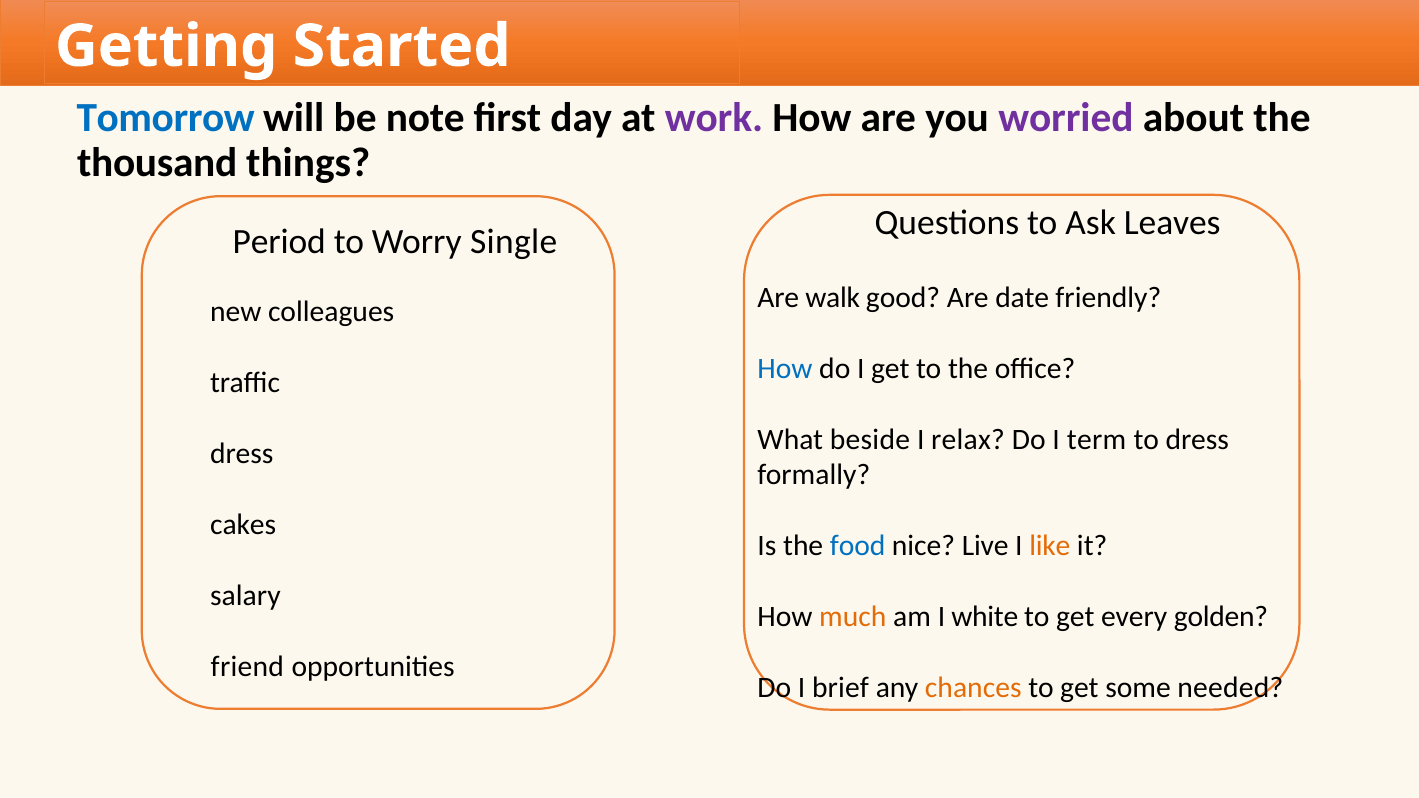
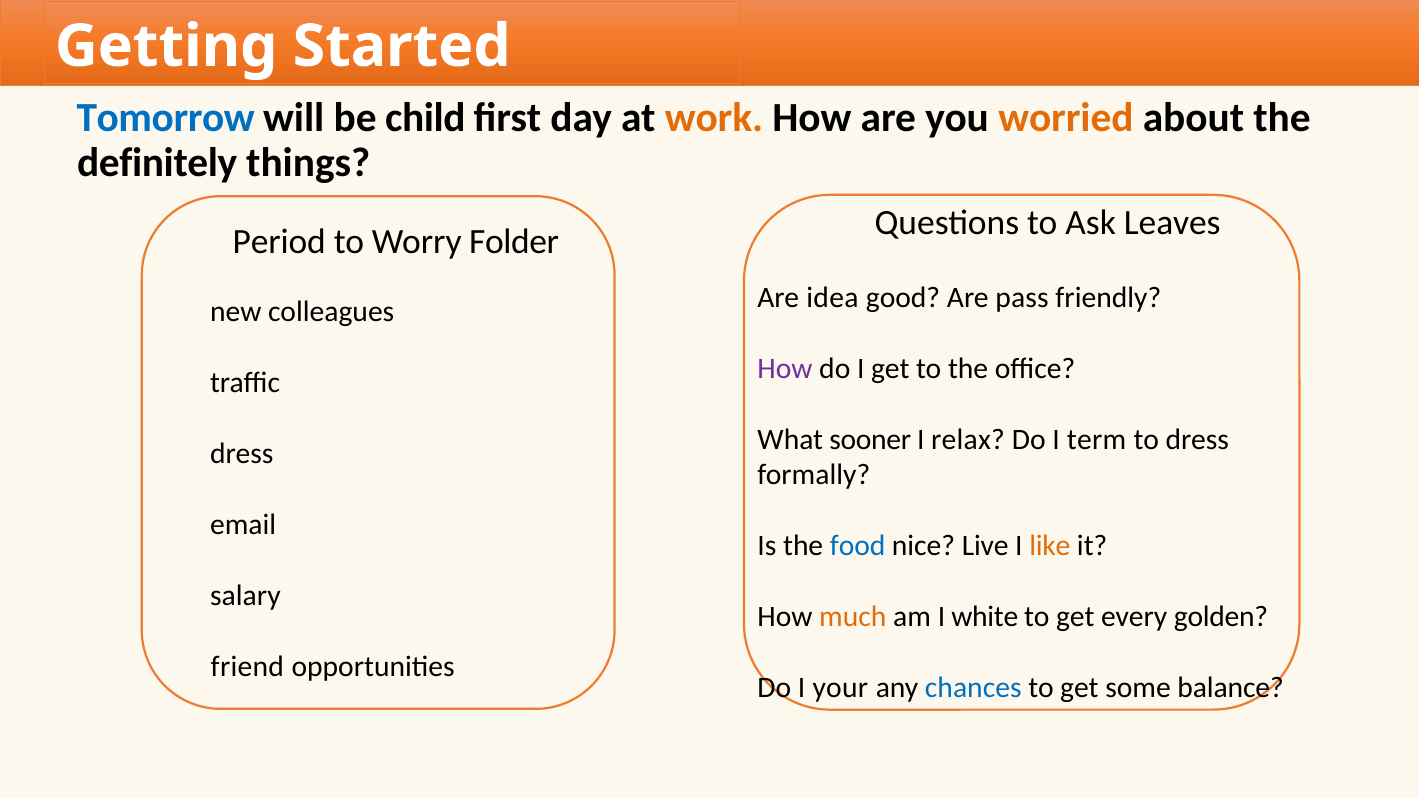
note: note -> child (425, 118)
work colour: purple -> orange (714, 118)
worried colour: purple -> orange (1066, 118)
thousand: thousand -> definitely (157, 163)
Single: Single -> Folder (514, 242)
walk: walk -> idea (832, 297)
date: date -> pass (1022, 297)
How colour: blue -> purple (785, 368)
beside: beside -> sooner (870, 439)
cakes: cakes -> email (243, 525)
brief: brief -> your (840, 688)
chances colour: orange -> blue (973, 688)
needed: needed -> balance (1231, 688)
